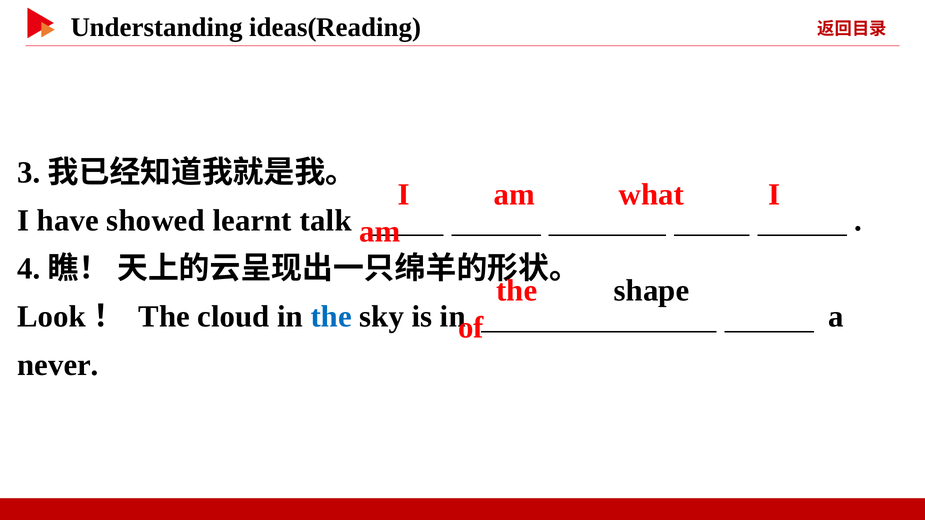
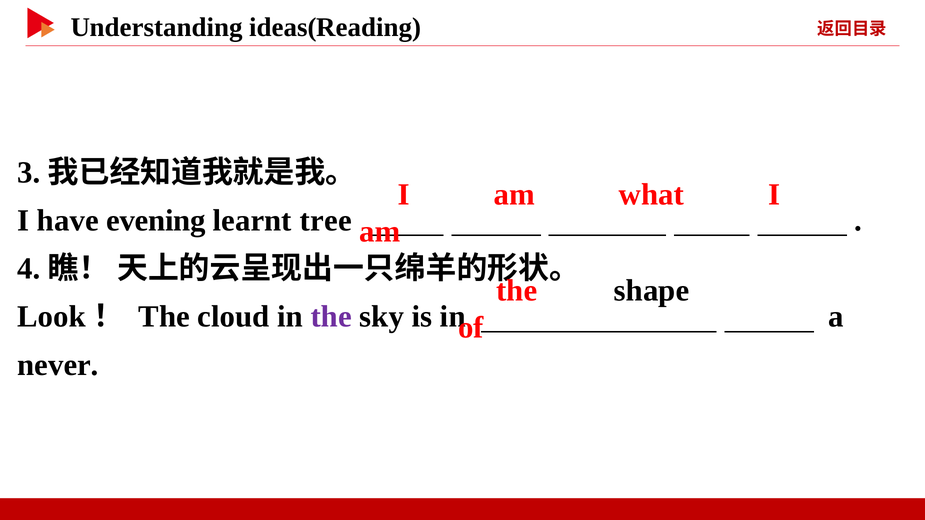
showed: showed -> evening (156, 221)
talk: talk -> tree (326, 221)
the colour: blue -> purple (331, 317)
